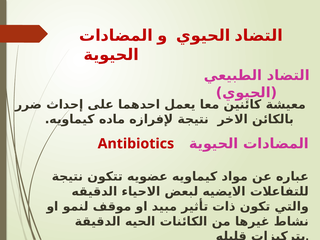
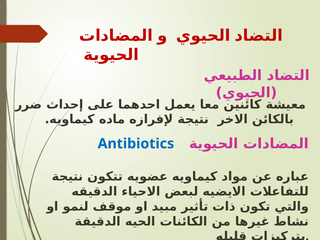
Antibiotics colour: red -> blue (136, 144)
